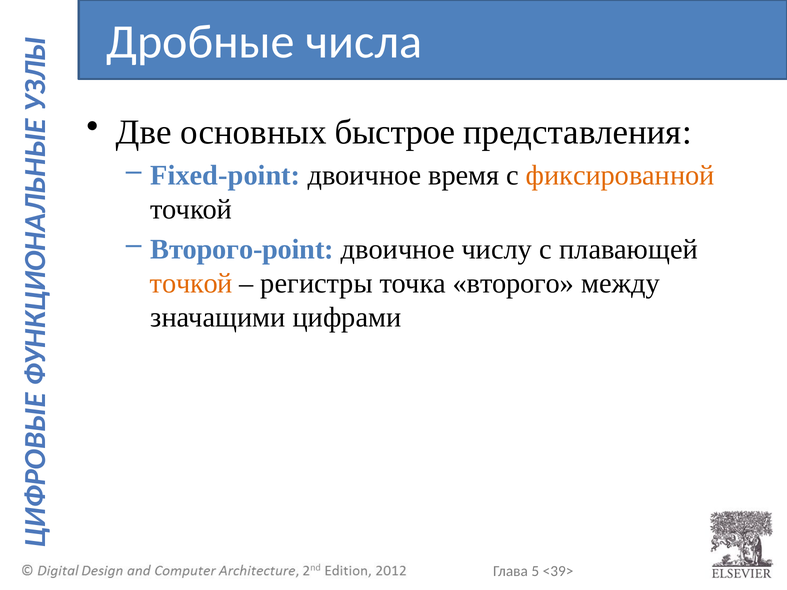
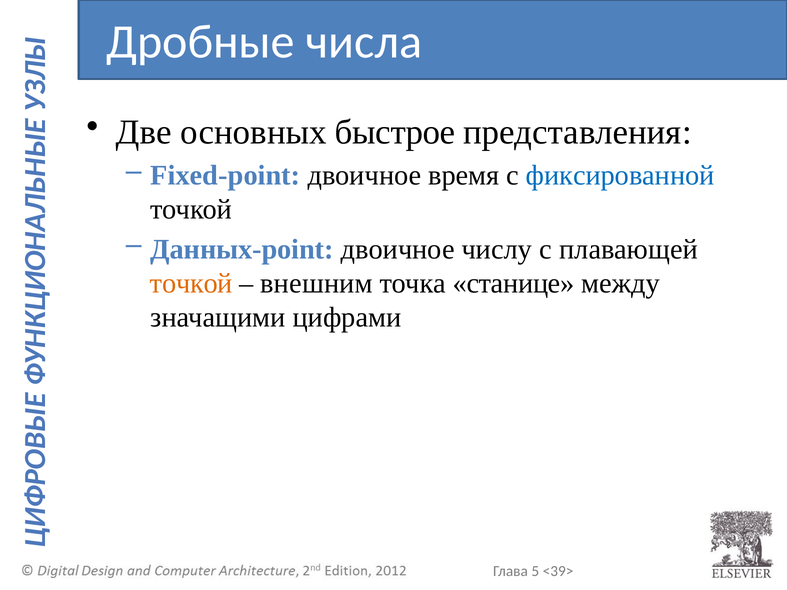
фиксированной colour: orange -> blue (620, 176)
Второго-point: Второго-point -> Данных-point (242, 249)
регистры: регистры -> внешним (317, 283)
второго: второго -> станице (514, 283)
